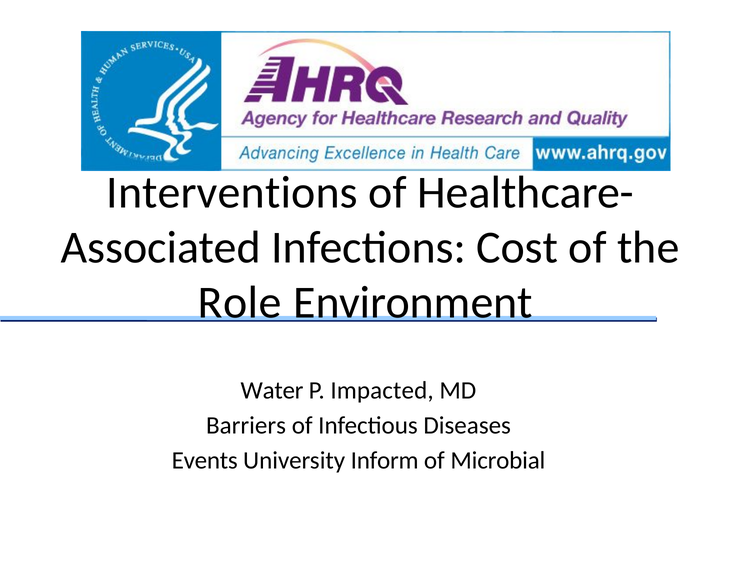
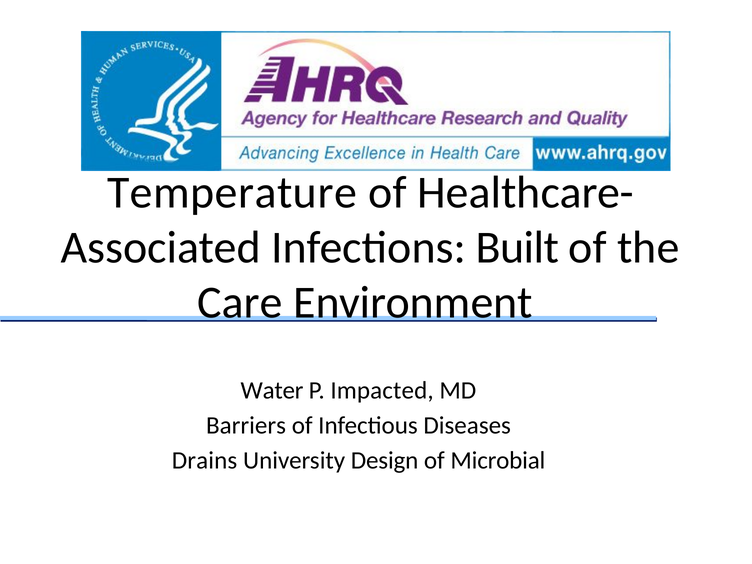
Interventions: Interventions -> Temperature (232, 192)
Cost: Cost -> Built (517, 248)
Role: Role -> Care (240, 303)
Events: Events -> Drains (205, 460)
Inform: Inform -> Design (385, 460)
